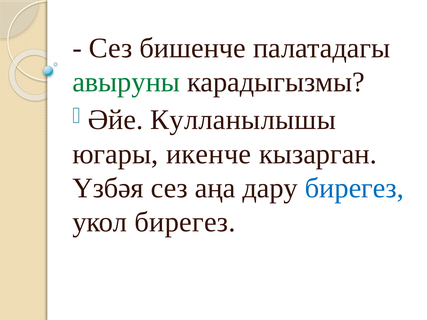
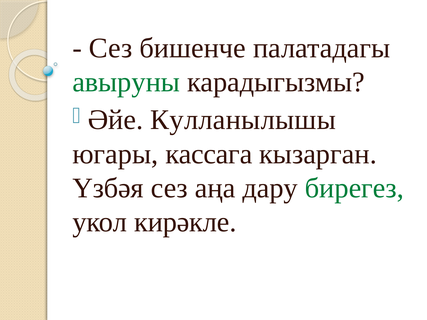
икенче: икенче -> кассага (209, 154)
бирегез colour: blue -> green (354, 188)
укол бирегез: бирегез -> кирәкле (185, 222)
